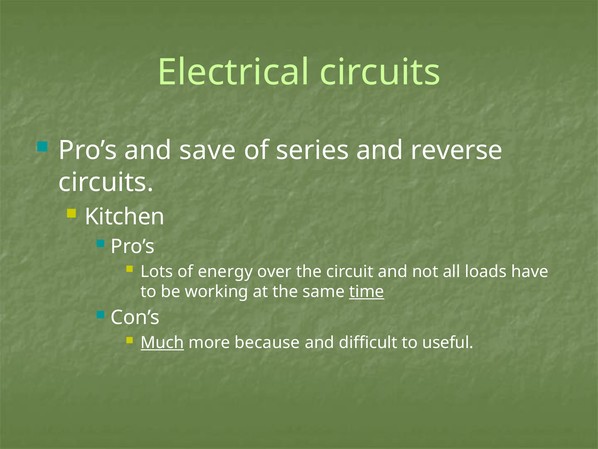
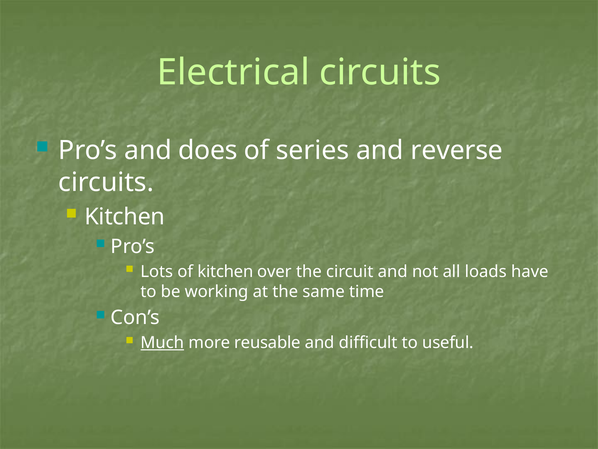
save: save -> does (208, 150)
of energy: energy -> kitchen (225, 271)
time underline: present -> none (367, 291)
because: because -> reusable (267, 342)
